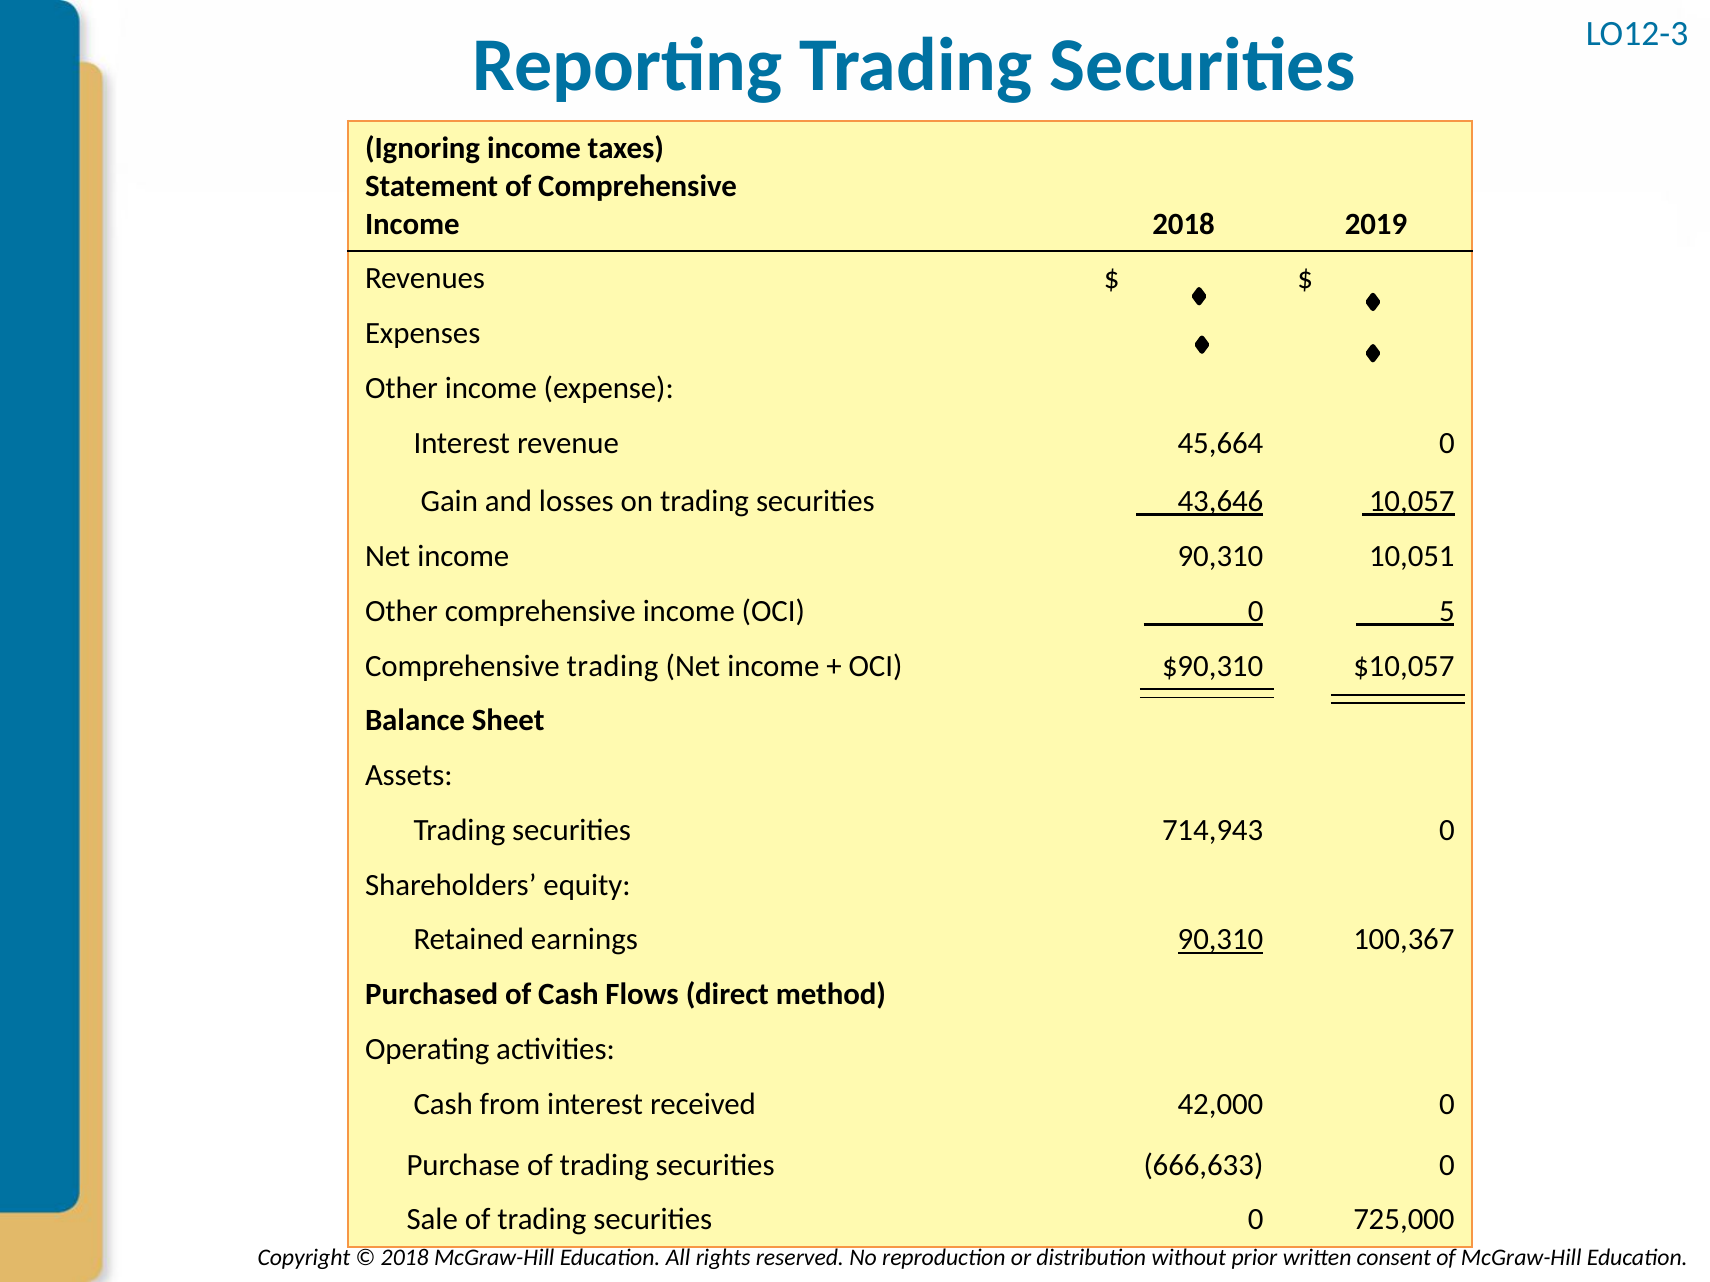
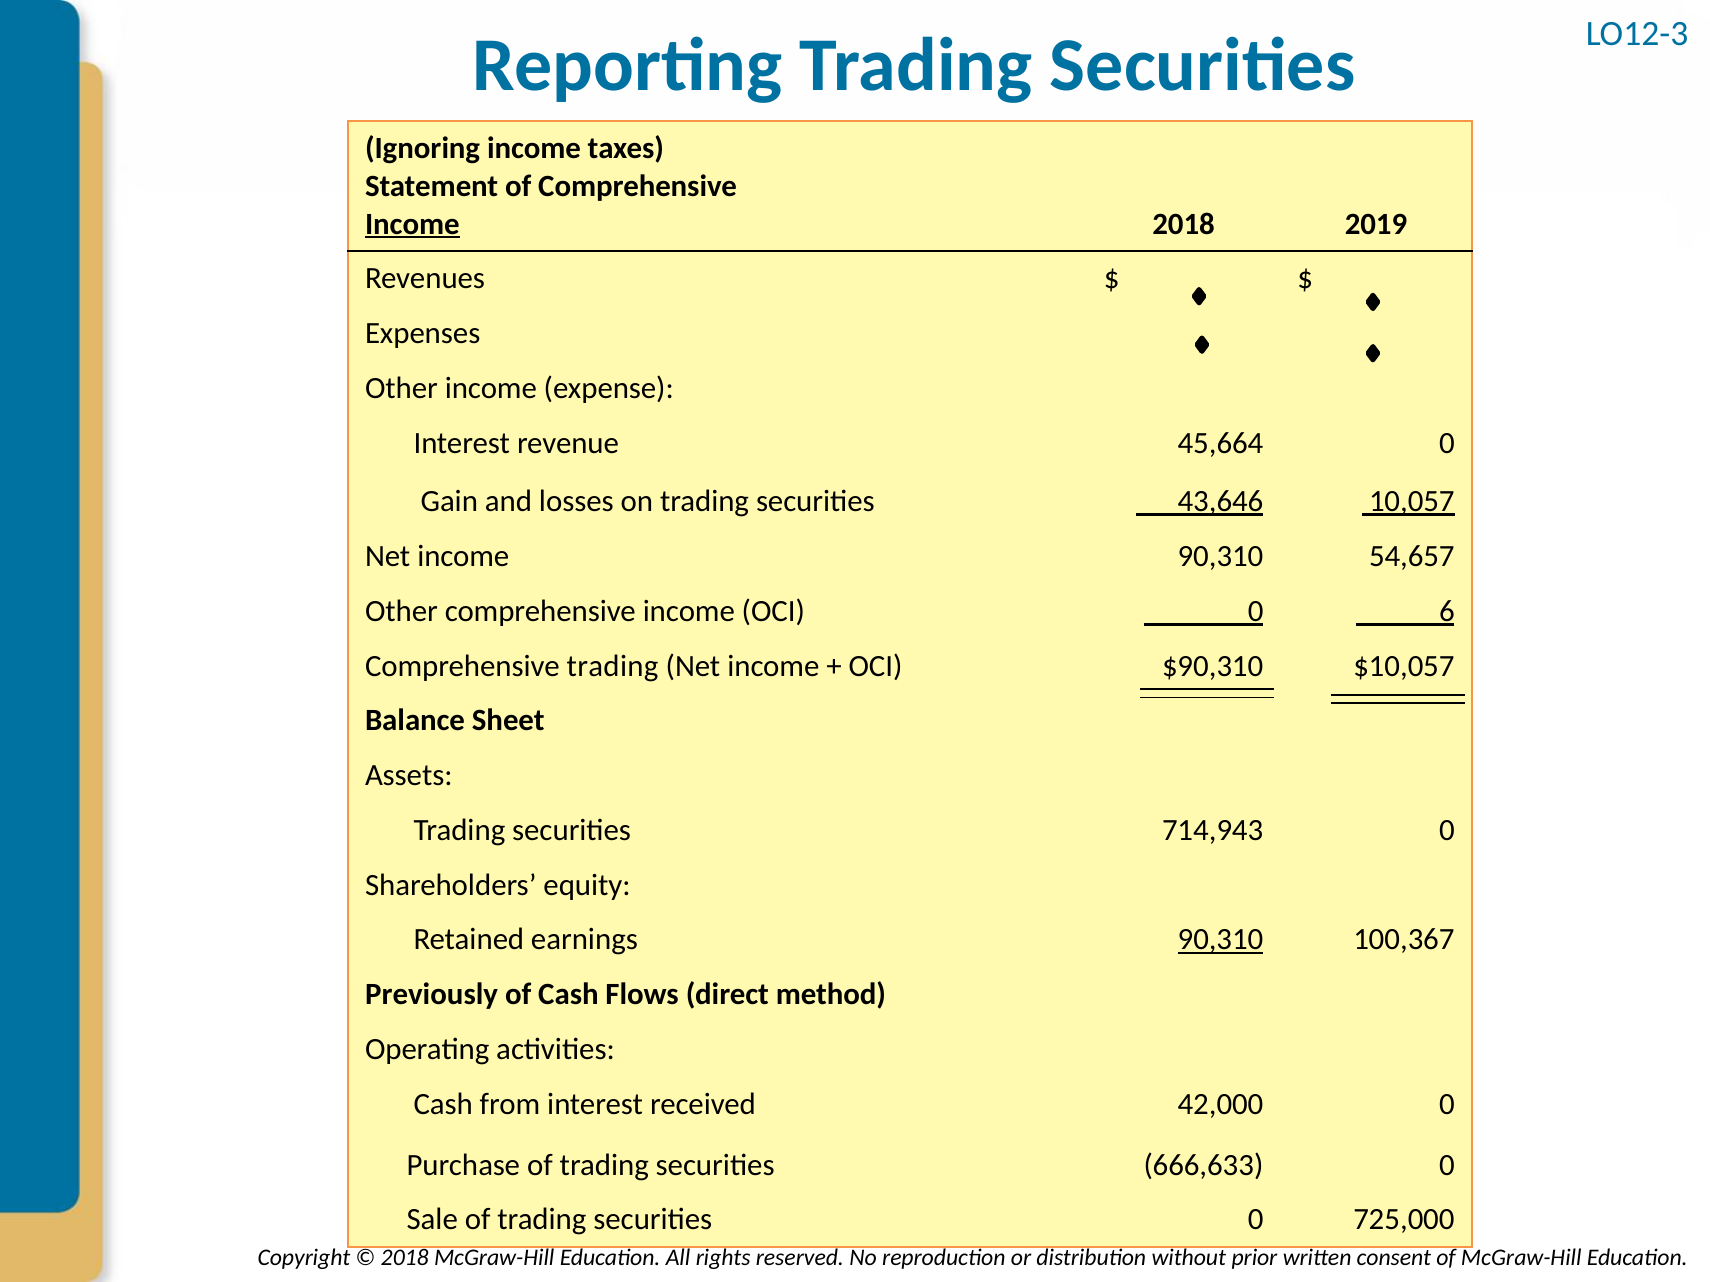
Income underline: none -> present (412, 224)
10,051: 10,051 -> 54,657 (1412, 557)
5: 5 -> 6 (1447, 611)
Purchased: Purchased -> Previously (432, 995)
